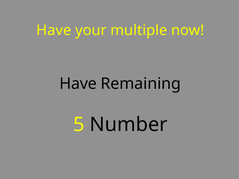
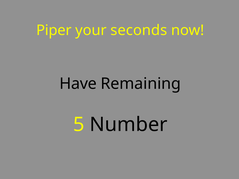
Have: Have -> Piper (54, 30)
multiple: multiple -> seconds (139, 30)
